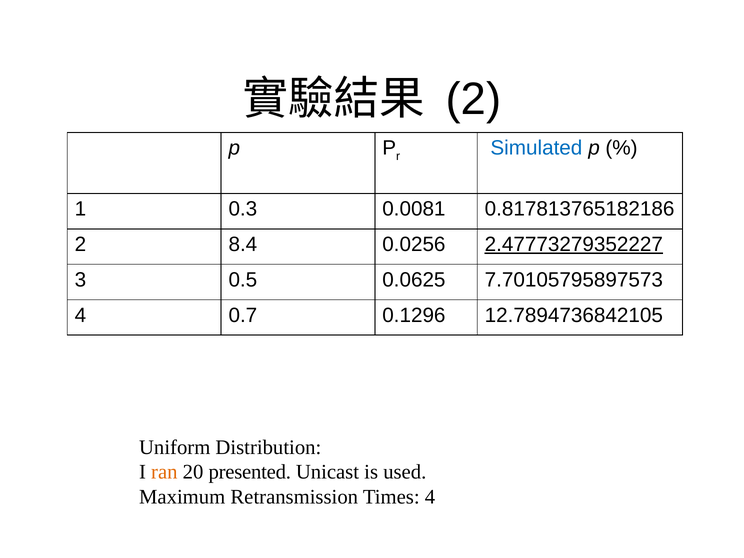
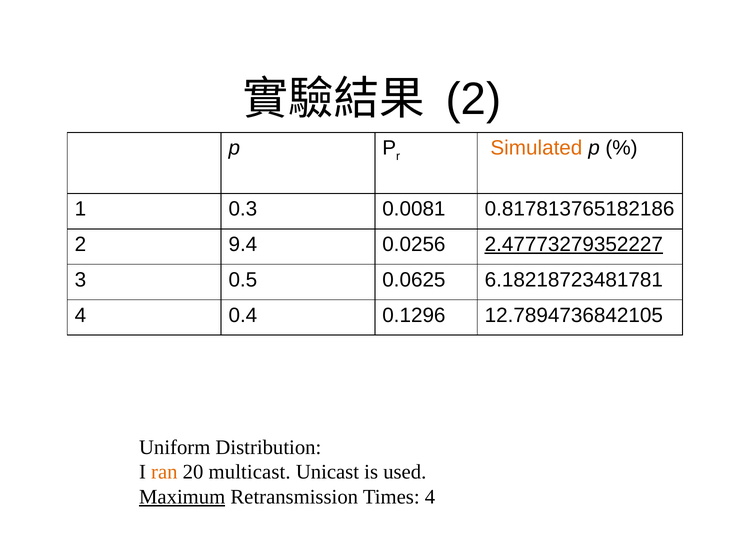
Simulated colour: blue -> orange (536, 148)
8.4: 8.4 -> 9.4 (243, 244)
7.70105795897573: 7.70105795897573 -> 6.18218723481781 (574, 280)
0.7: 0.7 -> 0.4 (243, 315)
presented: presented -> multicast (250, 472)
Maximum underline: none -> present (182, 497)
